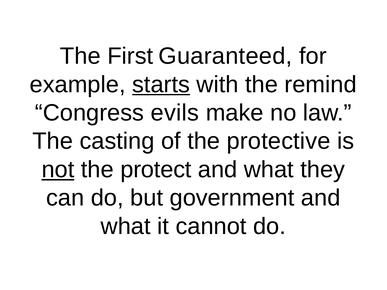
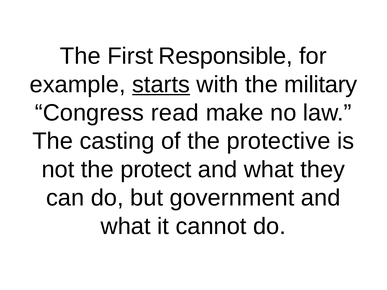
Guaranteed: Guaranteed -> Responsible (226, 56)
remind: remind -> military (321, 85)
evils: evils -> read (175, 113)
not underline: present -> none (58, 170)
